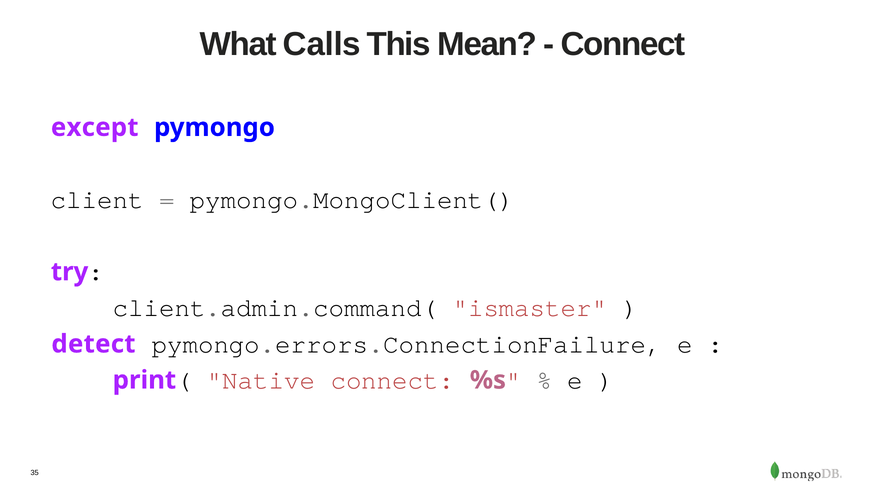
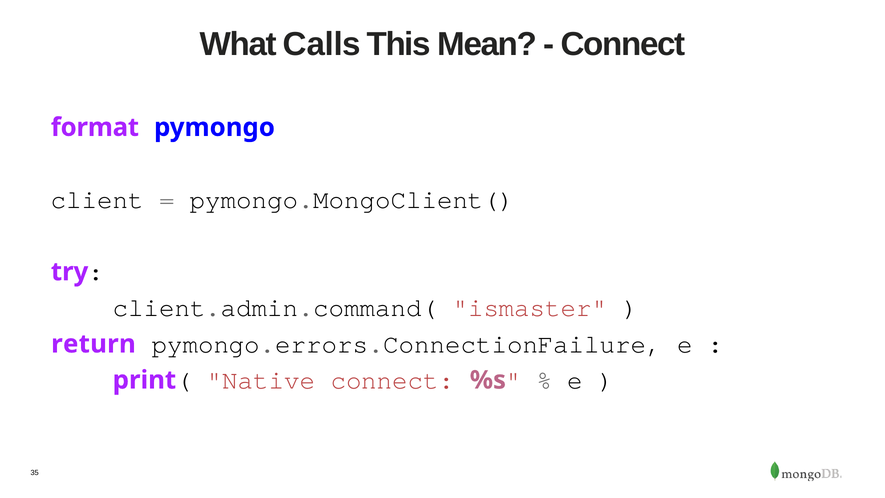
except: except -> format (95, 127)
detect: detect -> return (93, 344)
